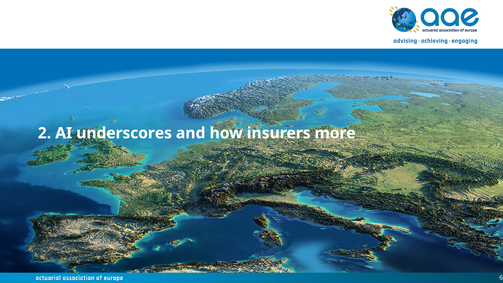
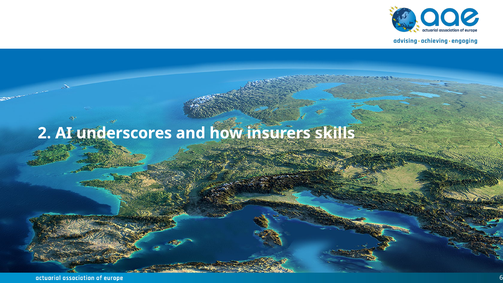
more: more -> skills (335, 133)
